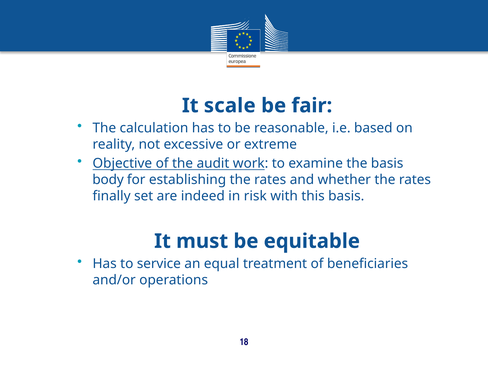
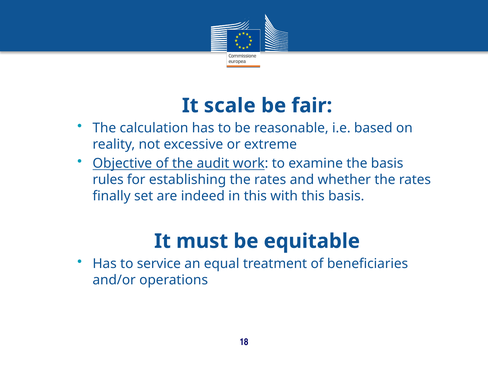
body: body -> rules (108, 180)
in risk: risk -> this (255, 196)
